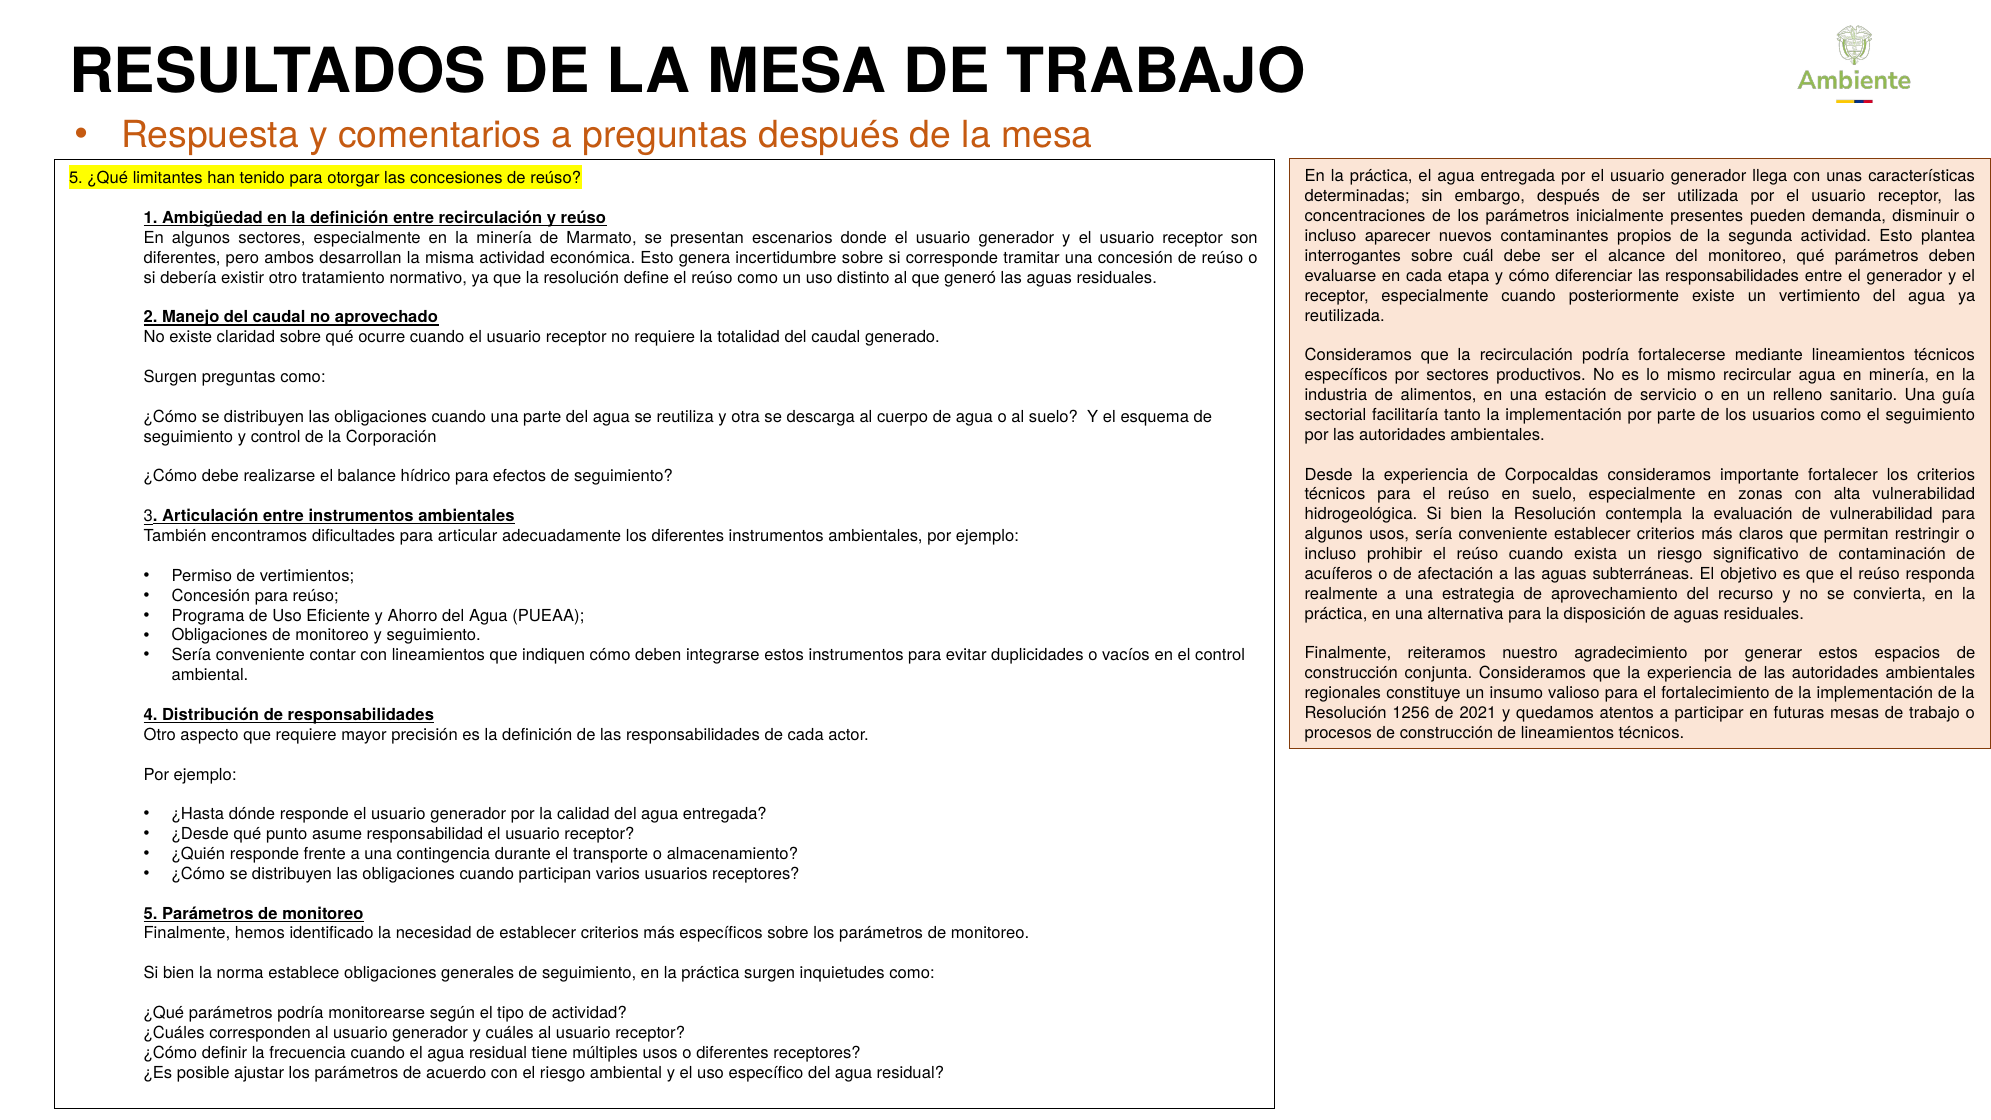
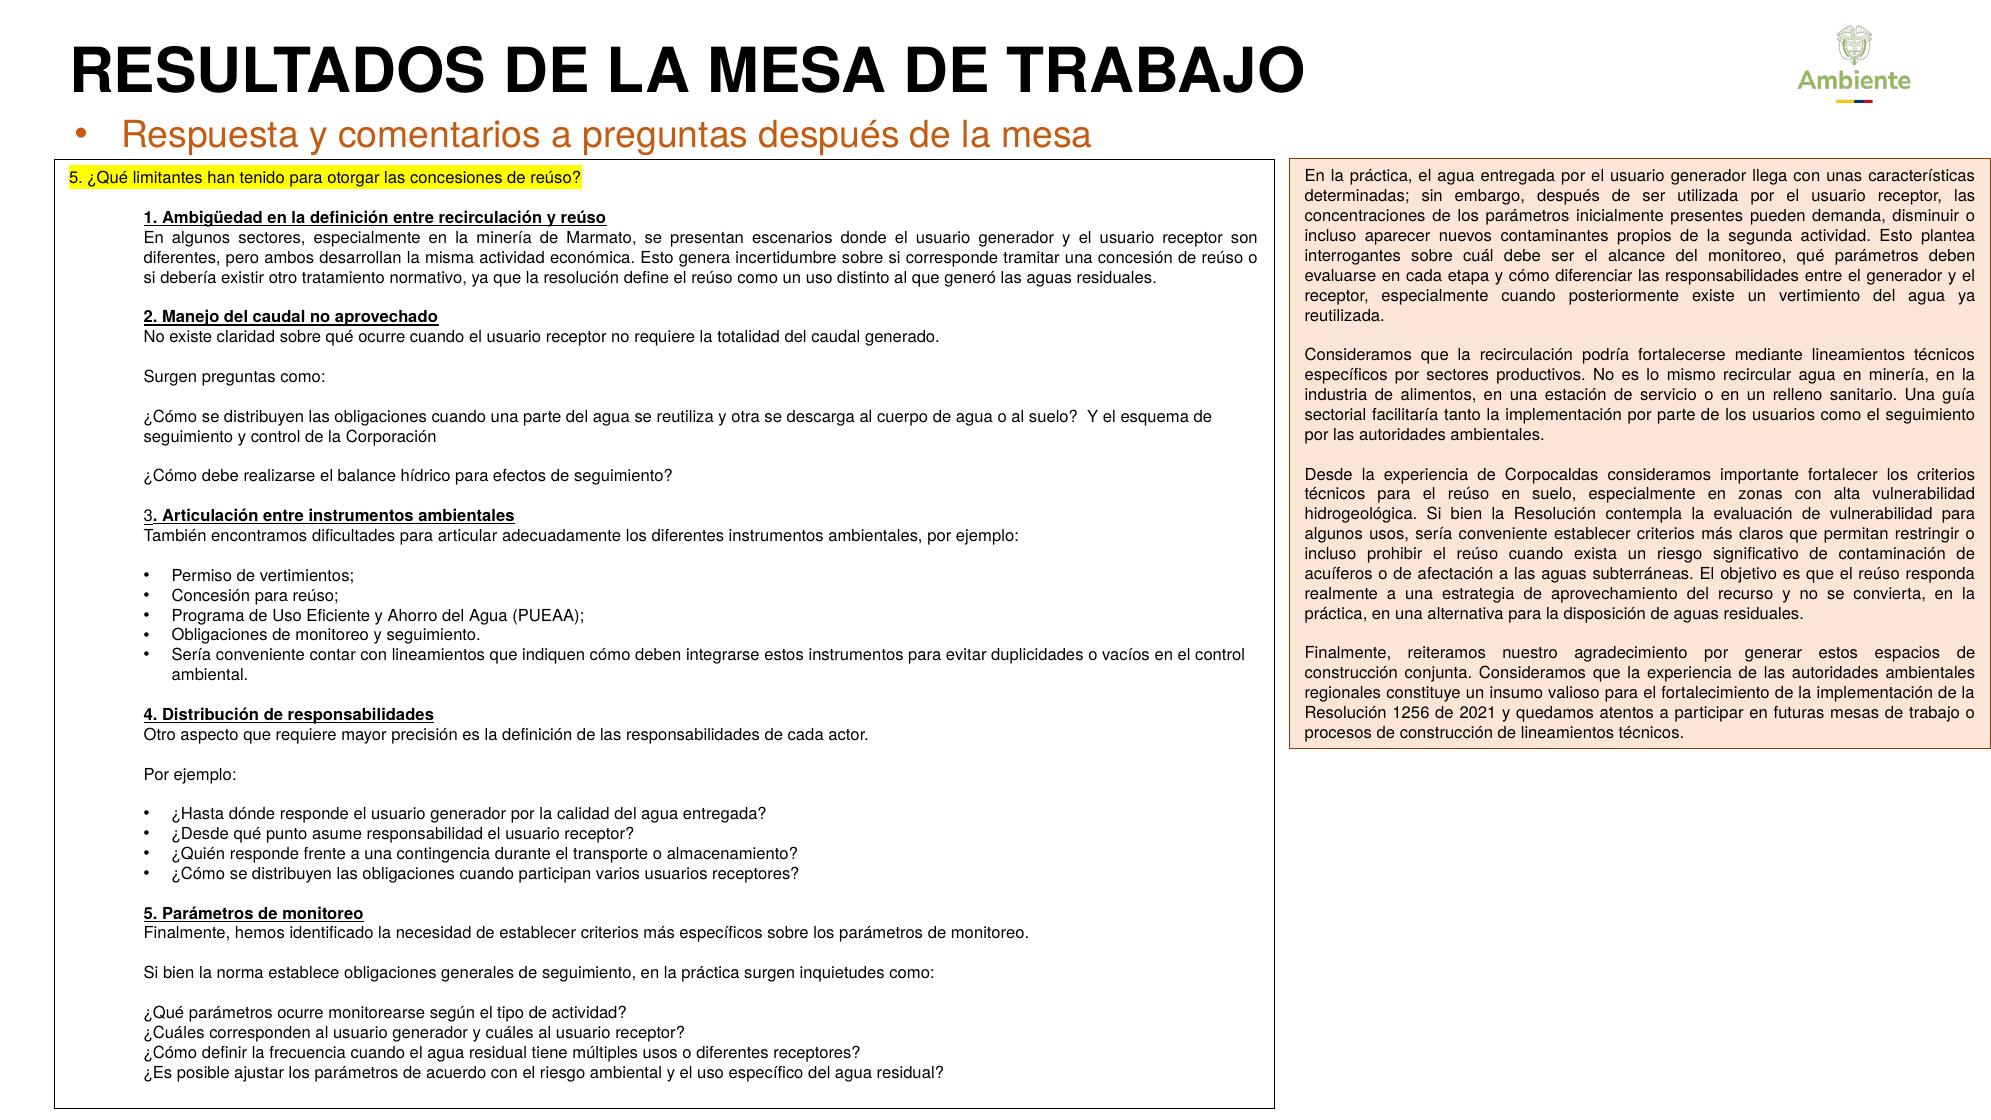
parámetros podría: podría -> ocurre (301, 1013)
